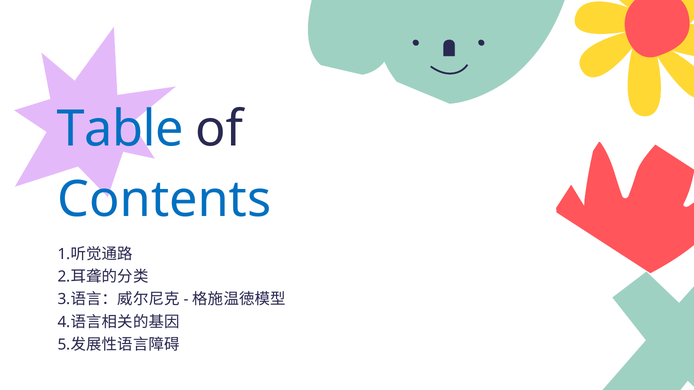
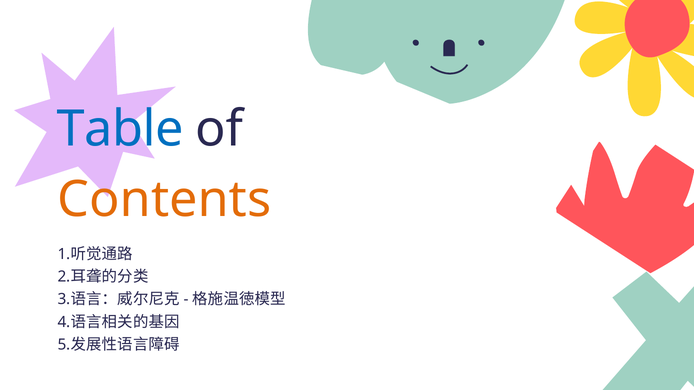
Contents colour: blue -> orange (164, 200)
